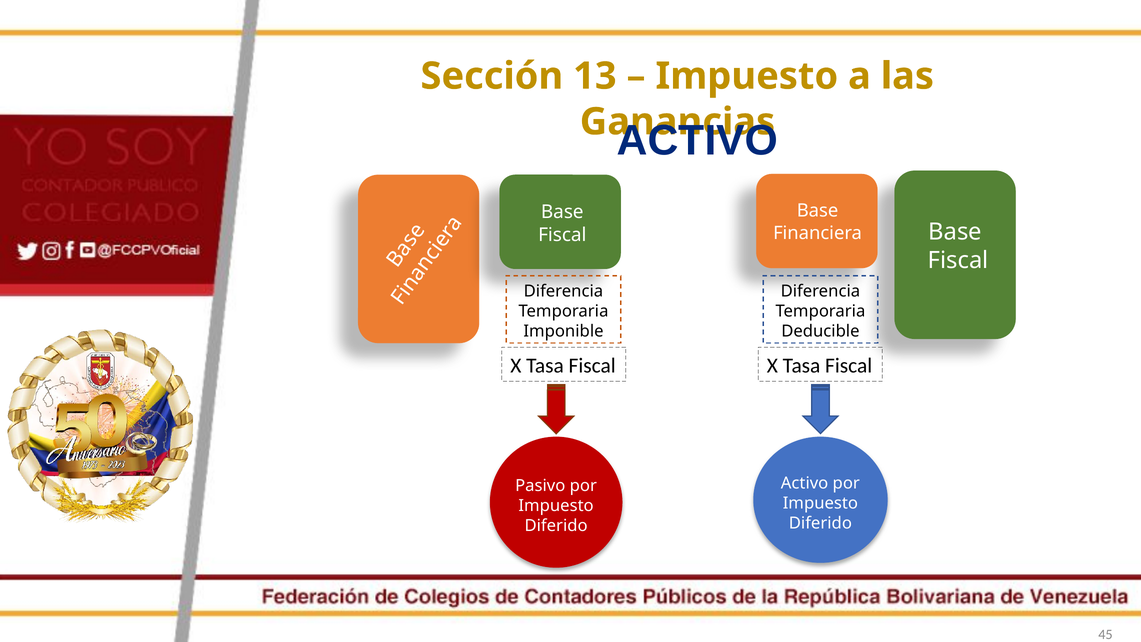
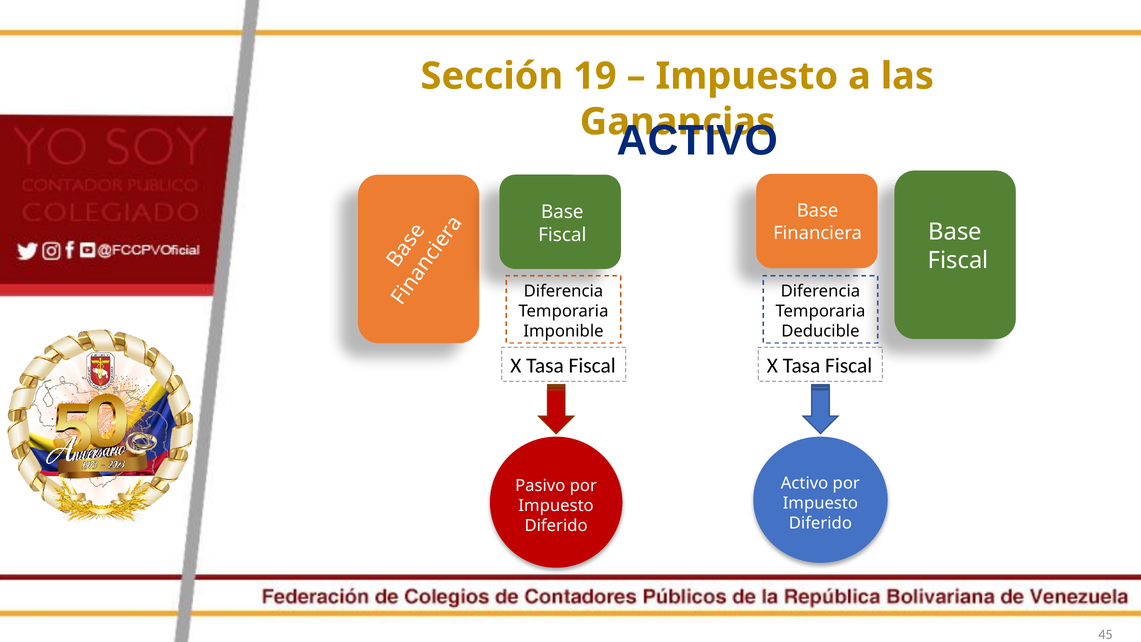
13: 13 -> 19 (595, 76)
